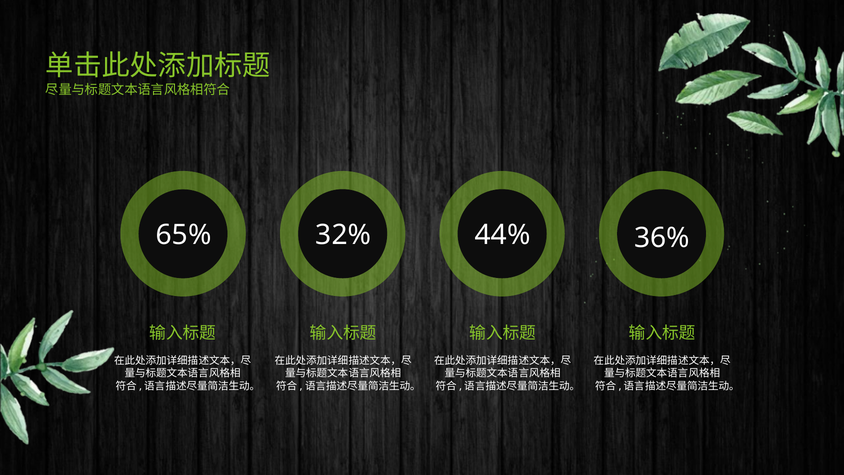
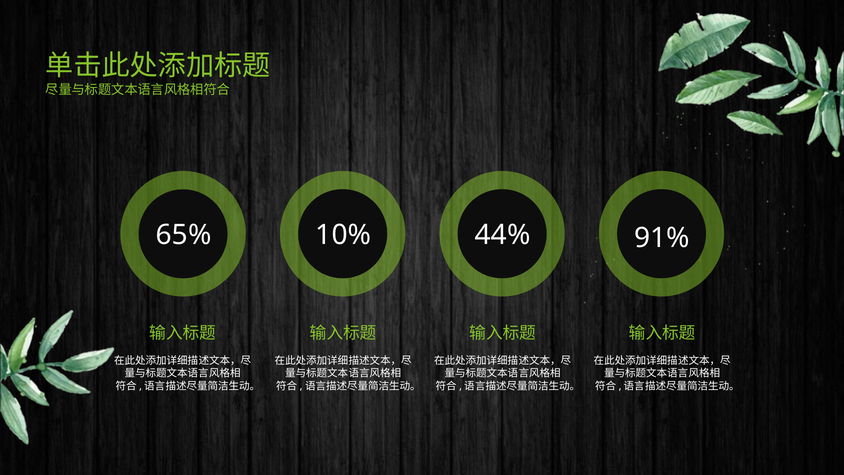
32%: 32% -> 10% (343, 235)
36%: 36% -> 91% (662, 238)
